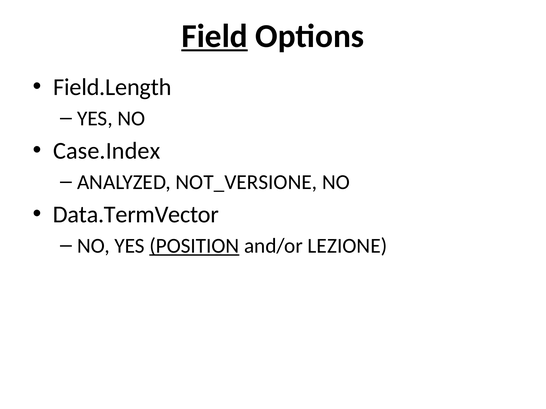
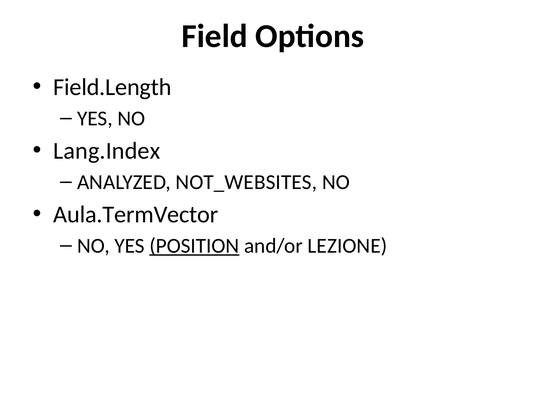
Field underline: present -> none (215, 36)
Case.Index: Case.Index -> Lang.Index (107, 151)
NOT_VERSIONE: NOT_VERSIONE -> NOT_WEBSITES (246, 182)
Data.TermVector: Data.TermVector -> Aula.TermVector (136, 215)
